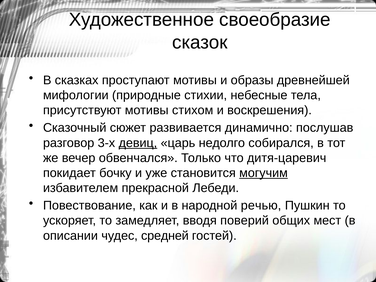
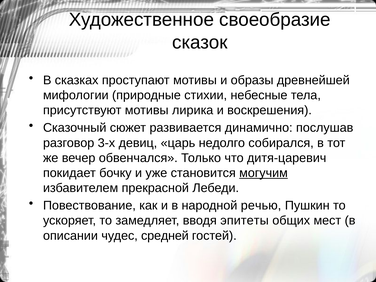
стихом: стихом -> лирика (193, 110)
девиц underline: present -> none (138, 143)
поверий: поверий -> эпитеты (245, 221)
